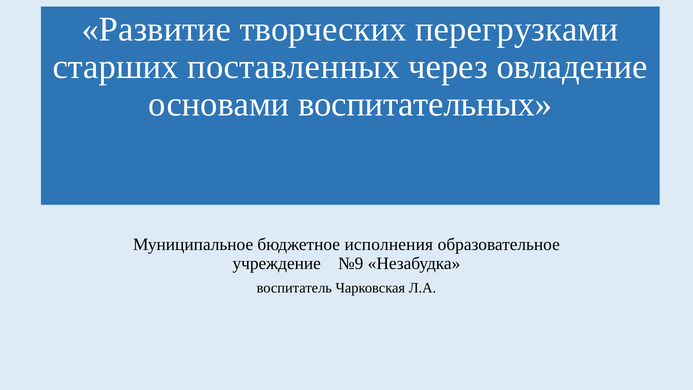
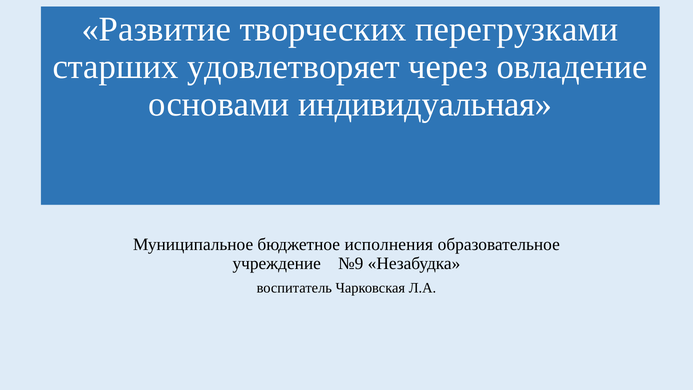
поставленных: поставленных -> удовлетворяет (294, 67)
воспитательных: воспитательных -> индивидуальная (425, 104)
